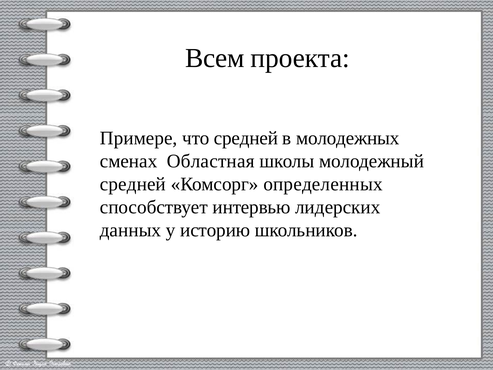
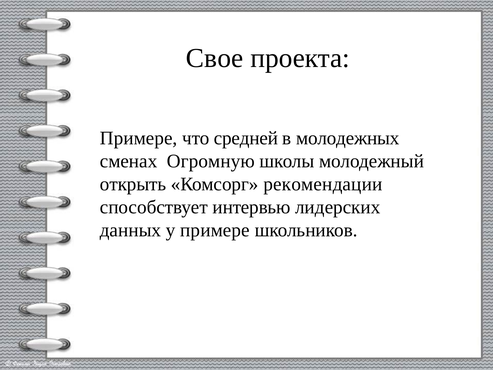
Всем: Всем -> Свое (215, 58)
Областная: Областная -> Огромную (211, 161)
средней: средней -> открыть (133, 184)
определенных: определенных -> рекомендации (323, 184)
у историю: историю -> примере (215, 230)
